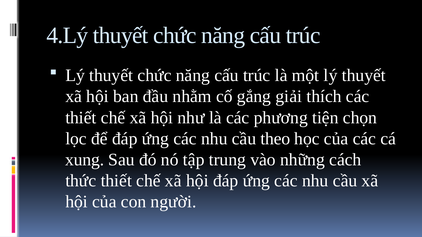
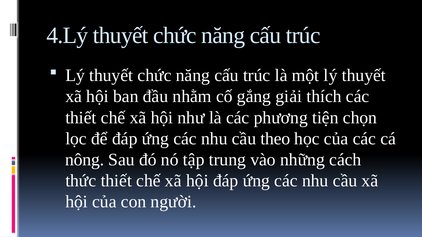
xung: xung -> nông (85, 160)
